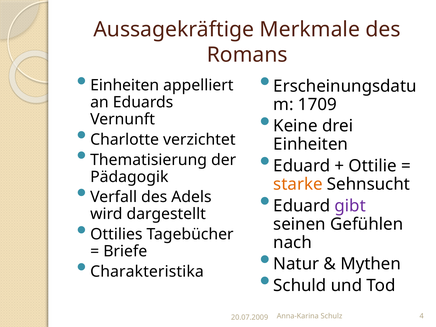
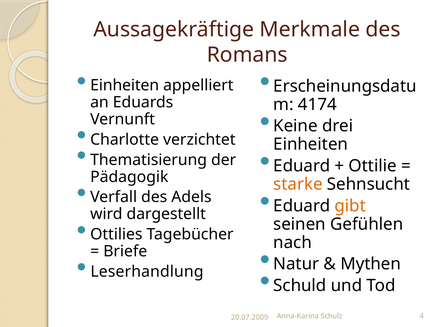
1709: 1709 -> 4174 (317, 104)
gibt colour: purple -> orange (350, 206)
Charakteristika: Charakteristika -> Leserhandlung (147, 272)
